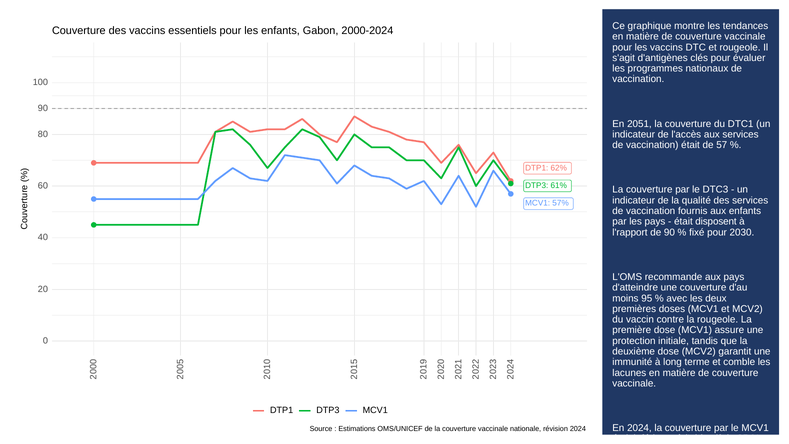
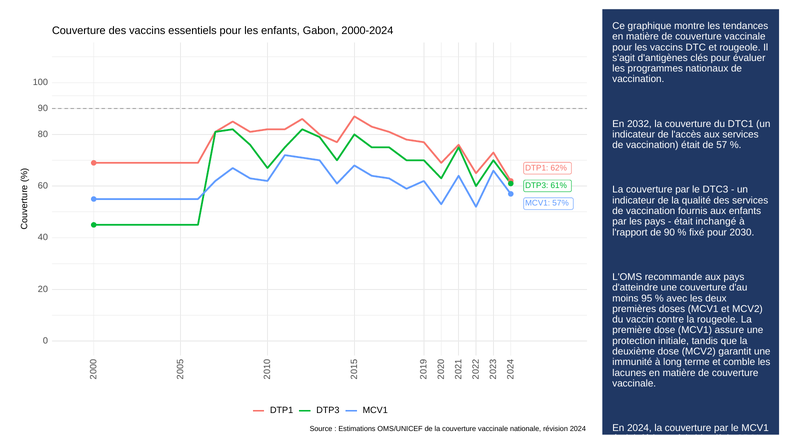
2051: 2051 -> 2032 (639, 124)
était disposent: disposent -> inchangé (716, 222)
